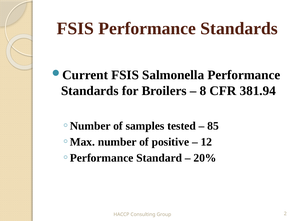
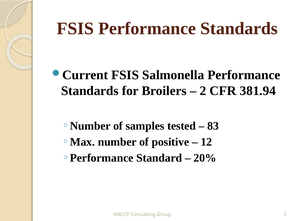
8: 8 -> 2 (203, 91)
85: 85 -> 83 (213, 126)
